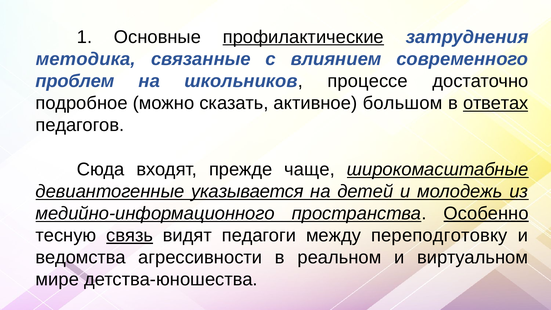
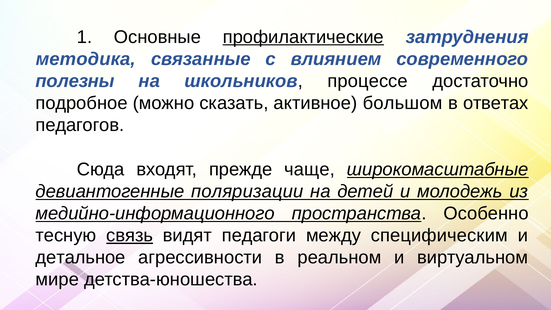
проблем: проблем -> полезны (75, 81)
ответах underline: present -> none (496, 103)
указывается: указывается -> поляризации (247, 191)
Особенно underline: present -> none (486, 213)
переподготовку: переподготовку -> специфическим (439, 235)
ведомства: ведомства -> детальное (81, 257)
